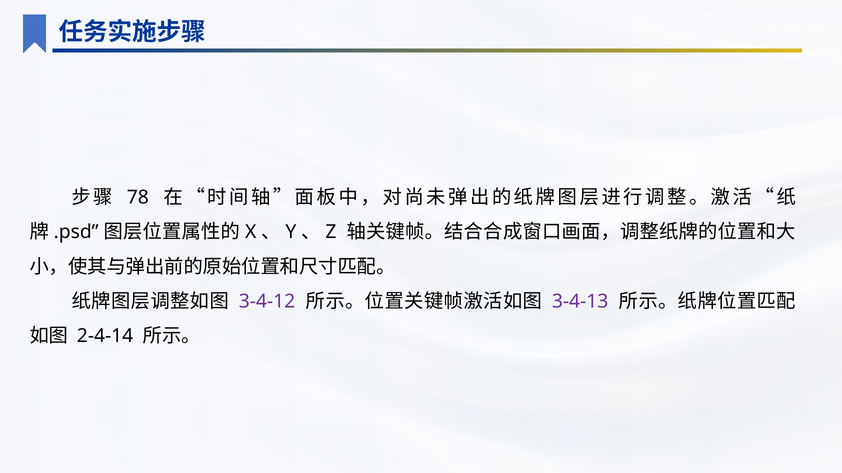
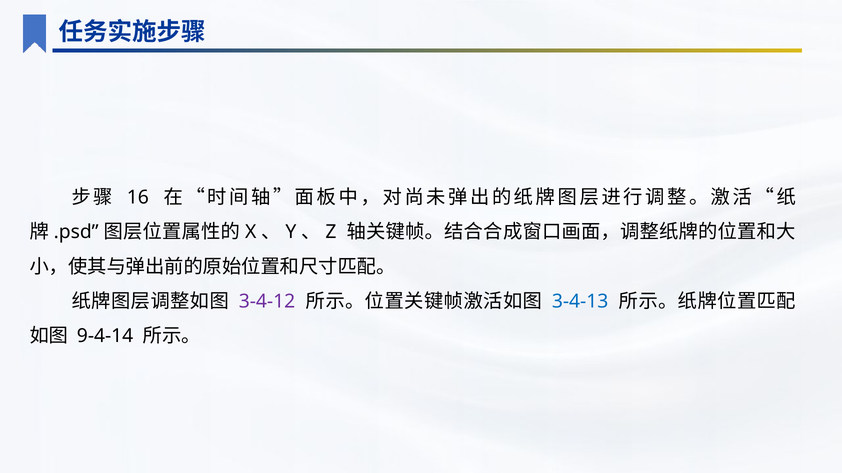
78: 78 -> 16 (138, 198)
3-4-13 colour: purple -> blue (580, 302)
2-4-14: 2-4-14 -> 9-4-14 (105, 336)
